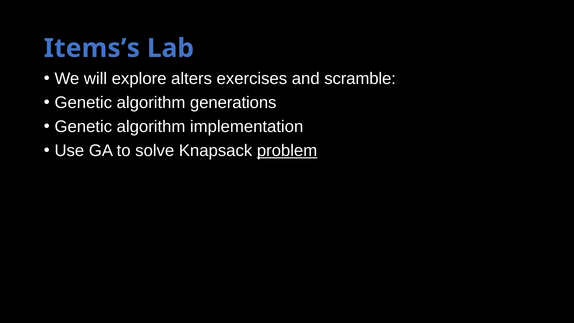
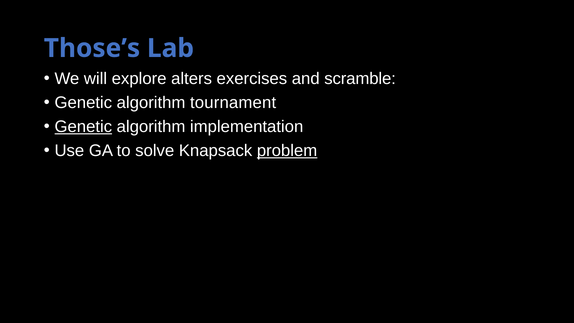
Items’s: Items’s -> Those’s (92, 48)
generations: generations -> tournament (233, 102)
Genetic underline: none -> present (83, 127)
